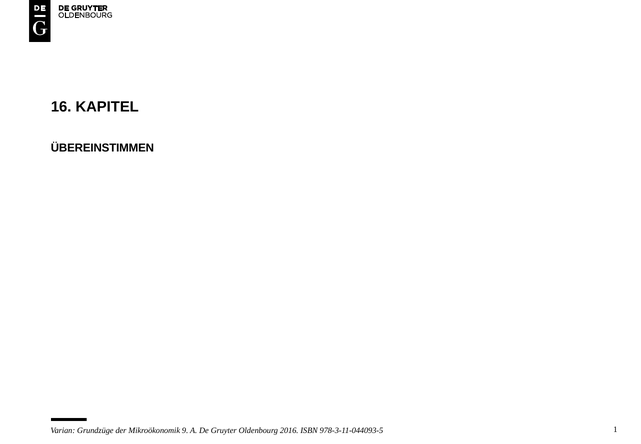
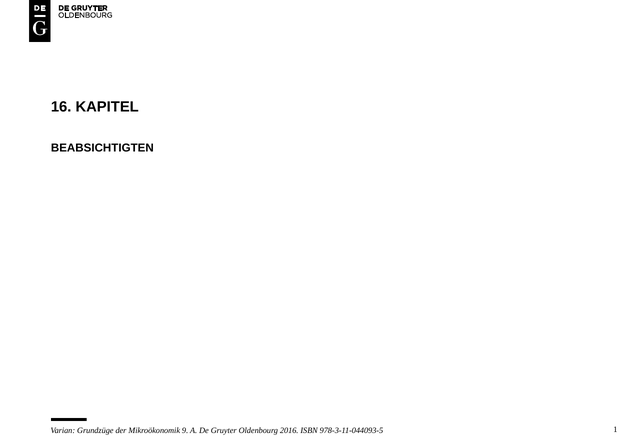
ÜBEREINSTIMMEN: ÜBEREINSTIMMEN -> BEABSICHTIGTEN (102, 148)
